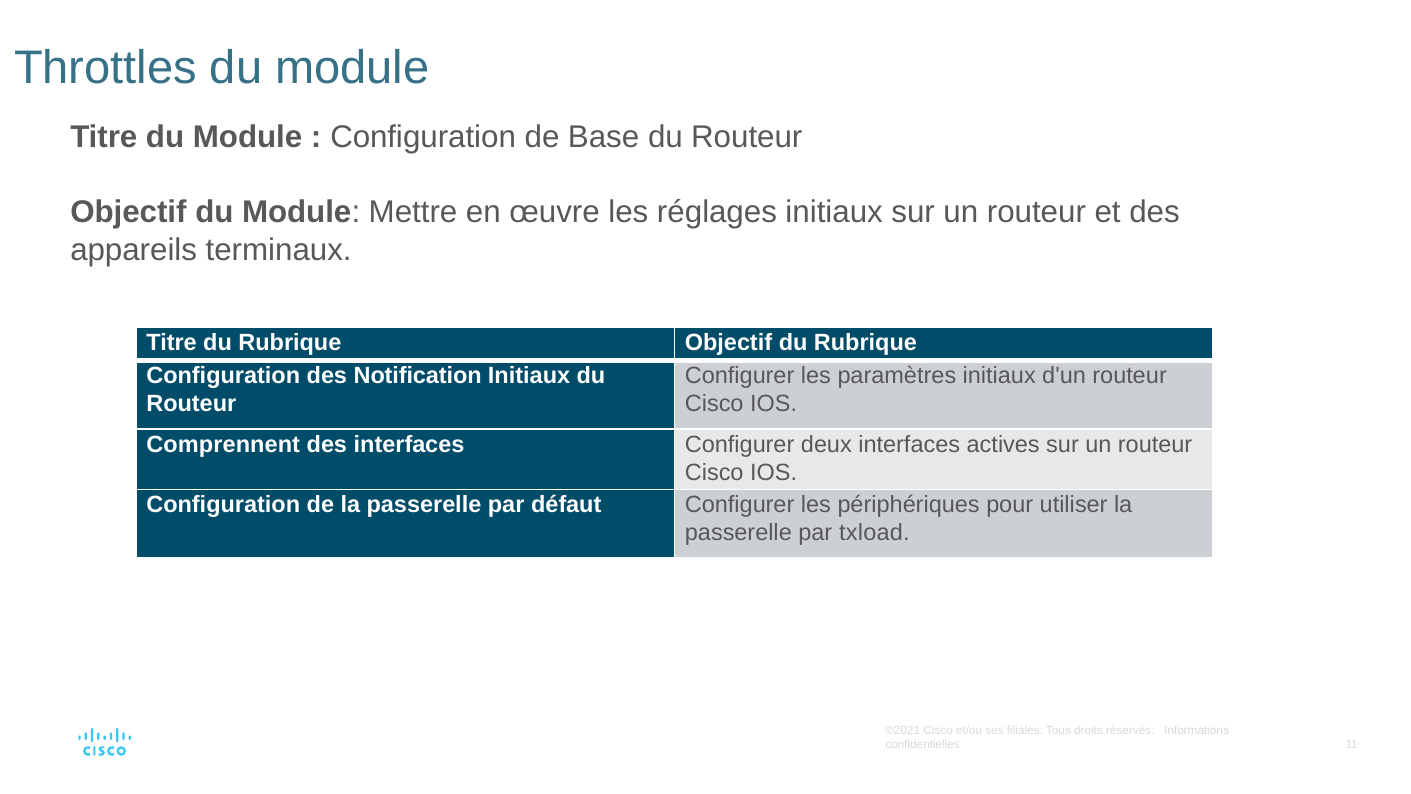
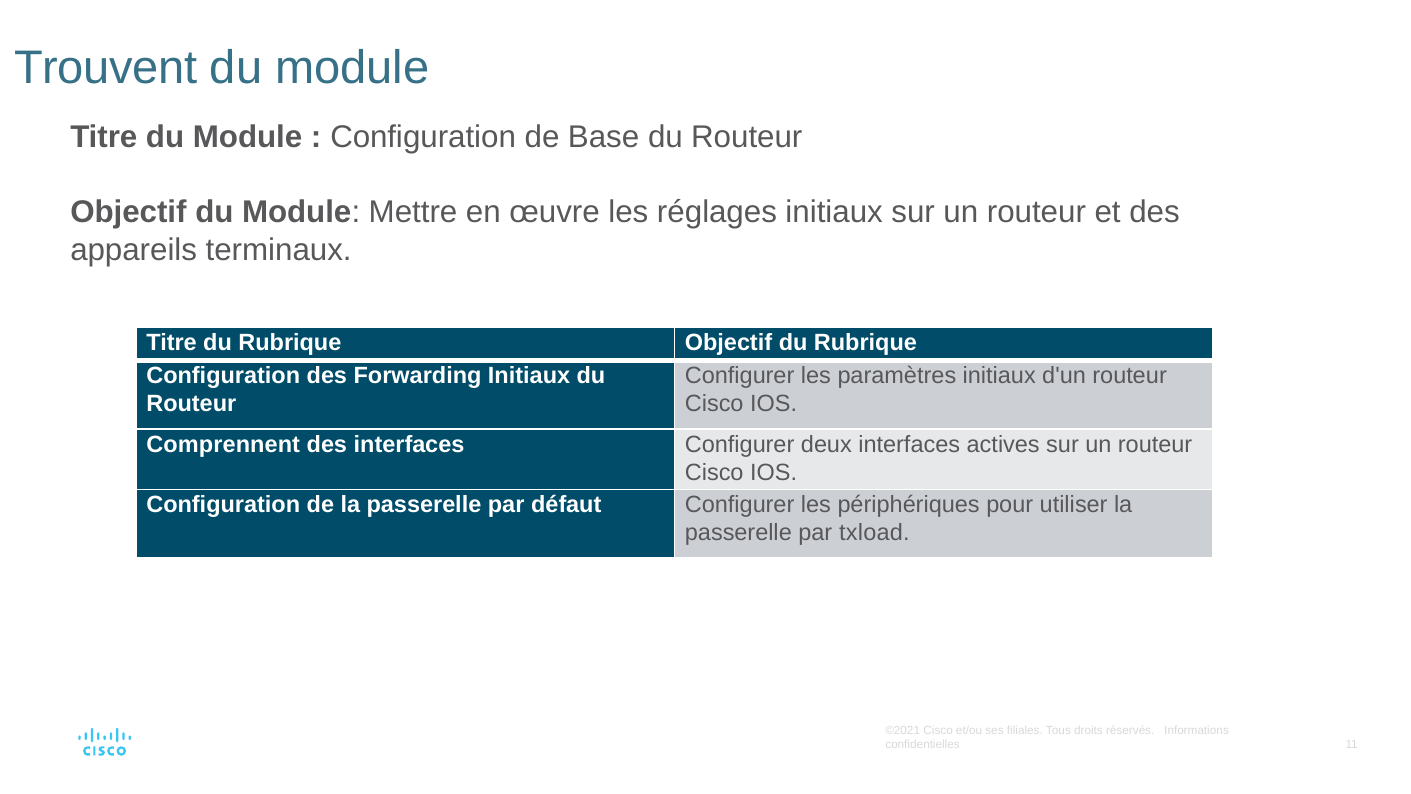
Throttles: Throttles -> Trouvent (106, 68)
Notification: Notification -> Forwarding (418, 376)
